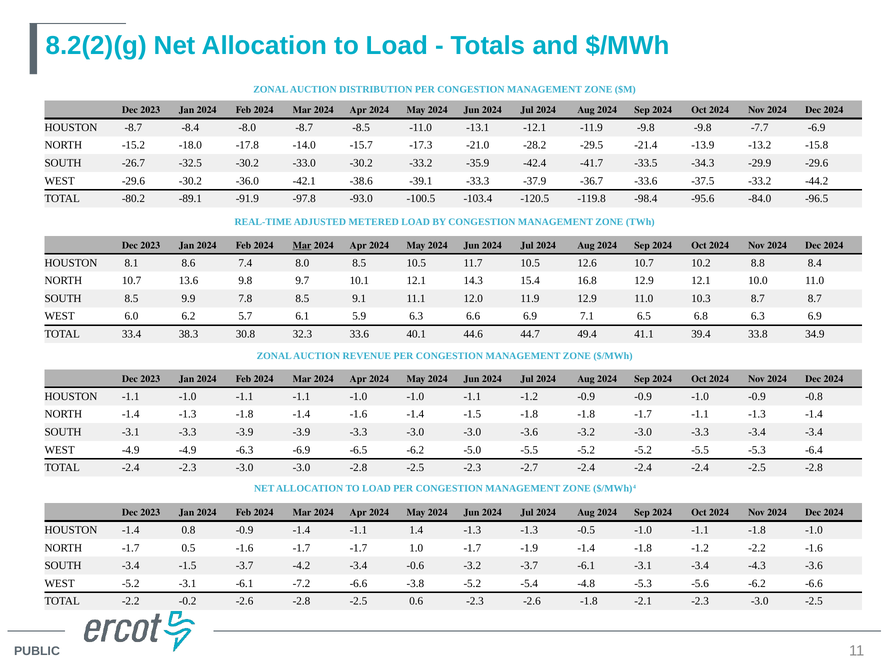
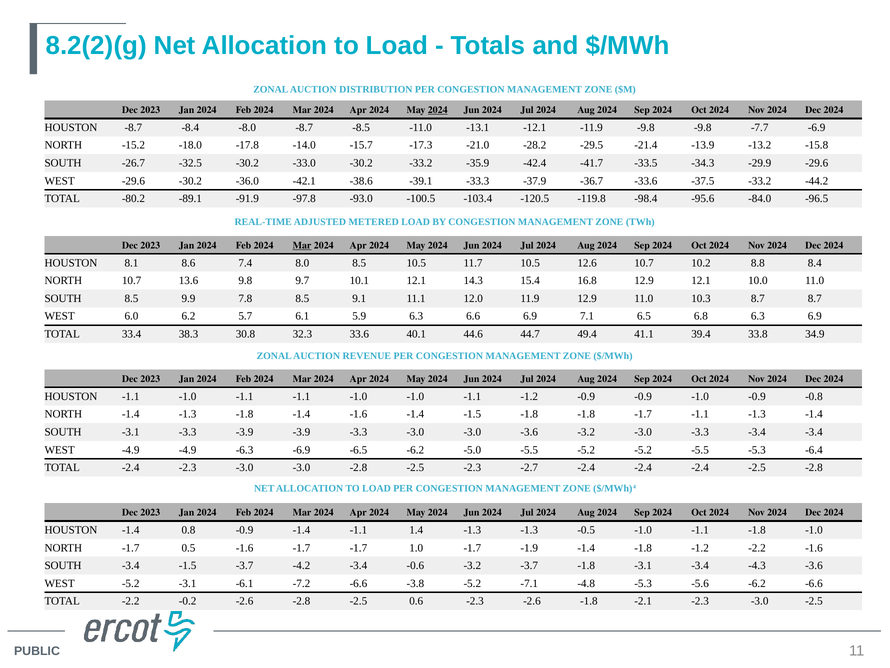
2024 underline: none -> present (438, 110)
-3.7 -6.1: -6.1 -> -1.8 (586, 565)
-5.4: -5.4 -> -7.1 (529, 583)
